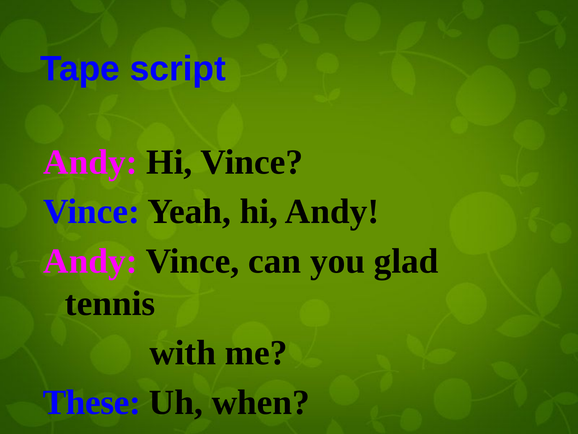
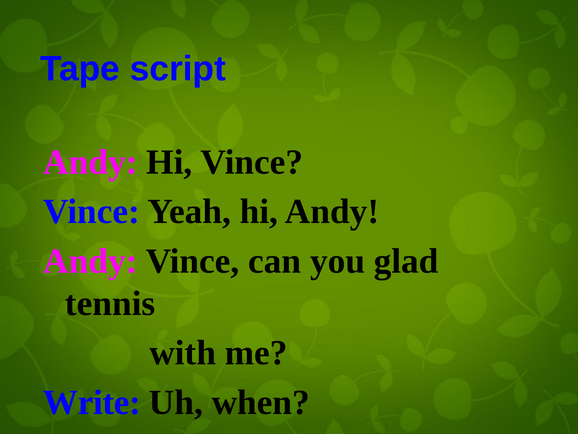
These: These -> Write (92, 402)
